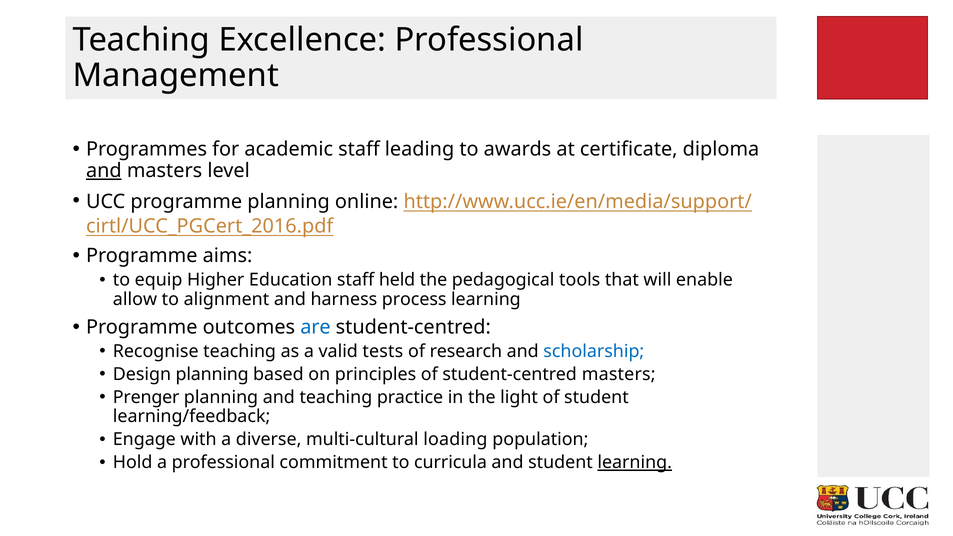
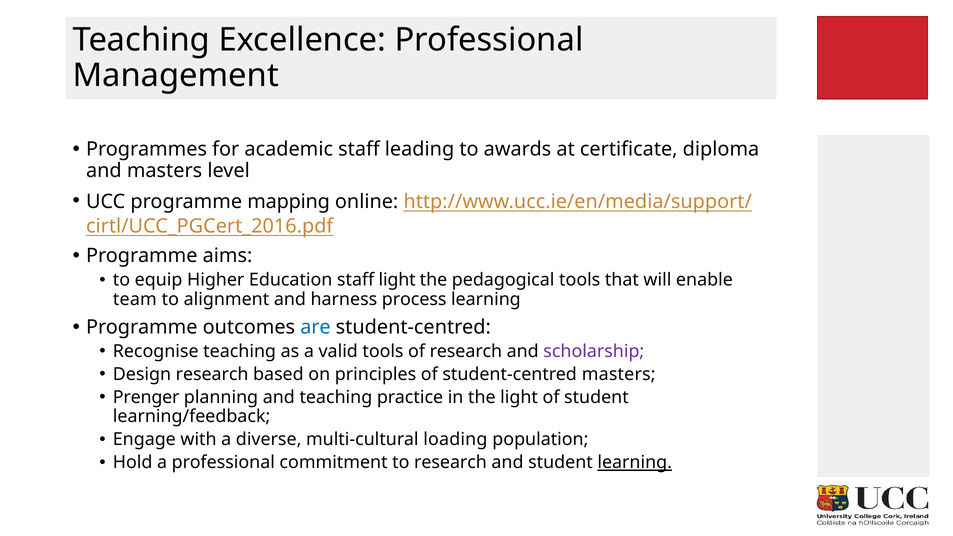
and underline: present -> none (104, 171)
programme planning: planning -> mapping (289, 202)
staff held: held -> light (397, 280)
allow: allow -> team (135, 299)
valid tests: tests -> tools (383, 351)
scholarship colour: blue -> purple (594, 351)
Design planning: planning -> research (212, 374)
to curricula: curricula -> research (450, 463)
